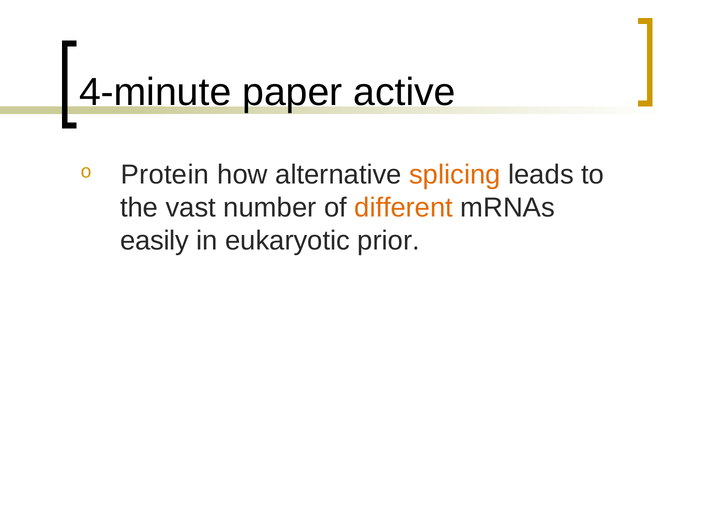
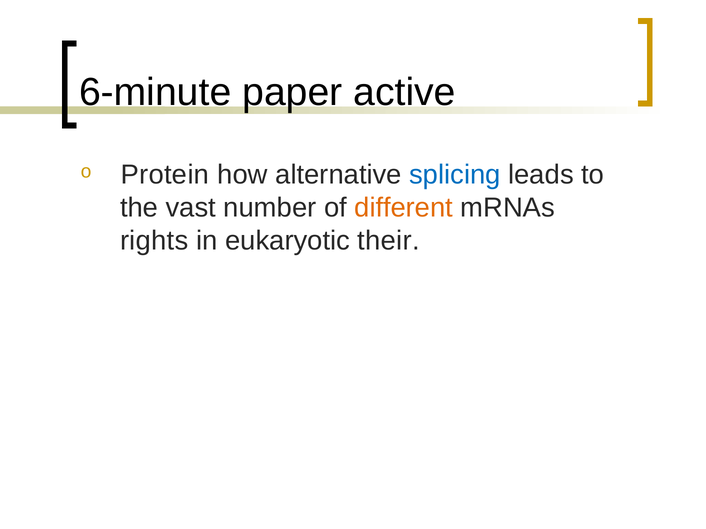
4-minute: 4-minute -> 6-minute (155, 92)
splicing colour: orange -> blue (455, 175)
easily: easily -> rights (154, 241)
prior: prior -> their (389, 241)
